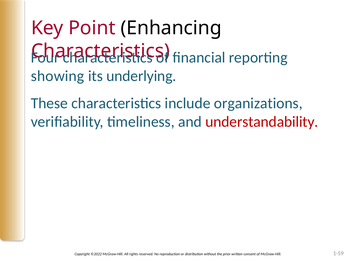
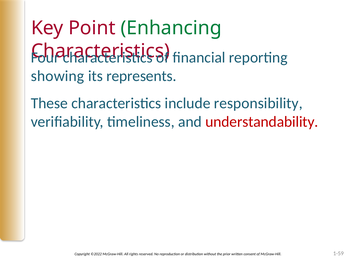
Enhancing colour: black -> green (171, 28)
underlying: underlying -> represents (141, 76)
organizations: organizations -> responsibility (258, 103)
